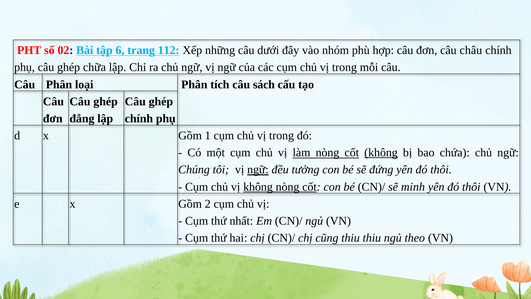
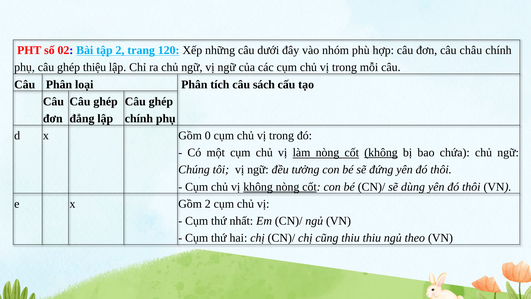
tập 6: 6 -> 2 (120, 50)
112: 112 -> 120 (169, 50)
chữa: chữa -> thiệu (95, 67)
1: 1 -> 0 (208, 135)
ngữ underline: present -> none (258, 170)
minh: minh -> dùng (413, 187)
